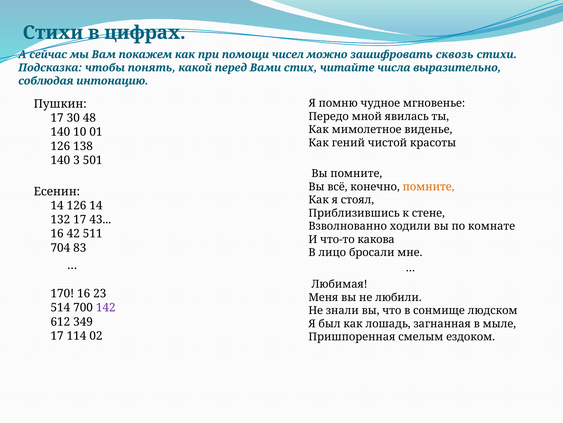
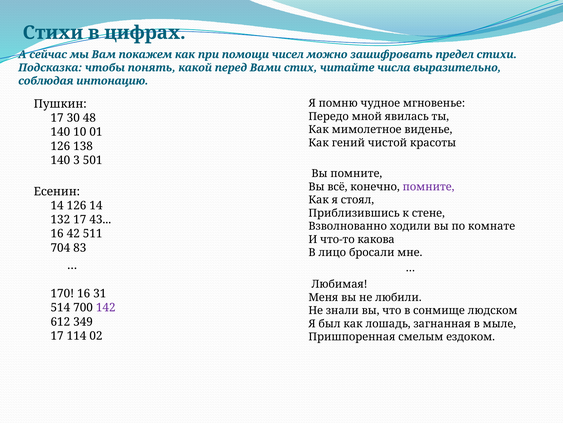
сквозь: сквозь -> предел (455, 54)
помните colour: orange -> purple (429, 186)
23: 23 -> 31 (100, 293)
